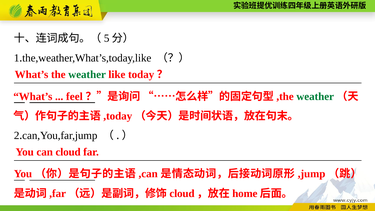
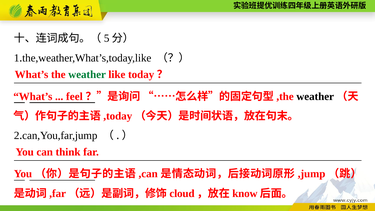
weather colour: green -> black (315, 96)
can cloud: cloud -> think (68, 152)
home: home -> know (245, 193)
